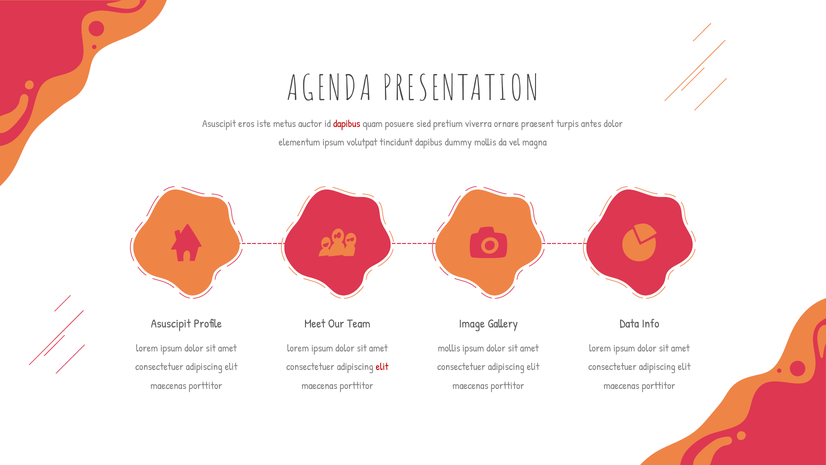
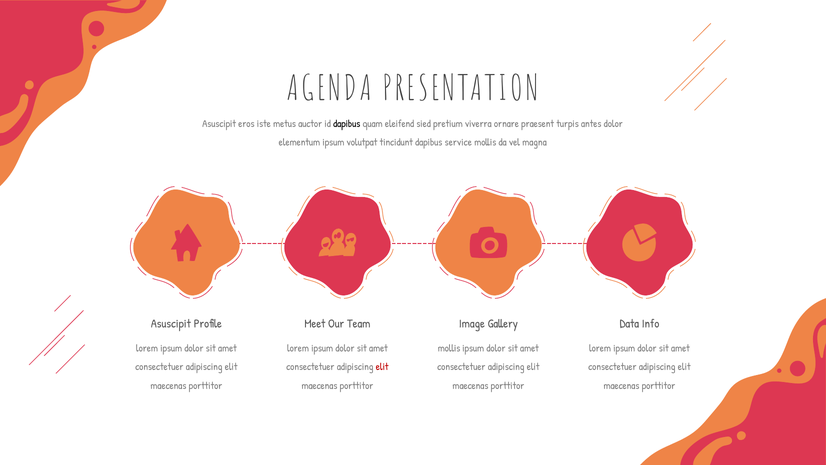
dapibus colour: red -> black (347, 124)
posuere: posuere -> eleifend (400, 124)
dummy: dummy -> service (458, 142)
